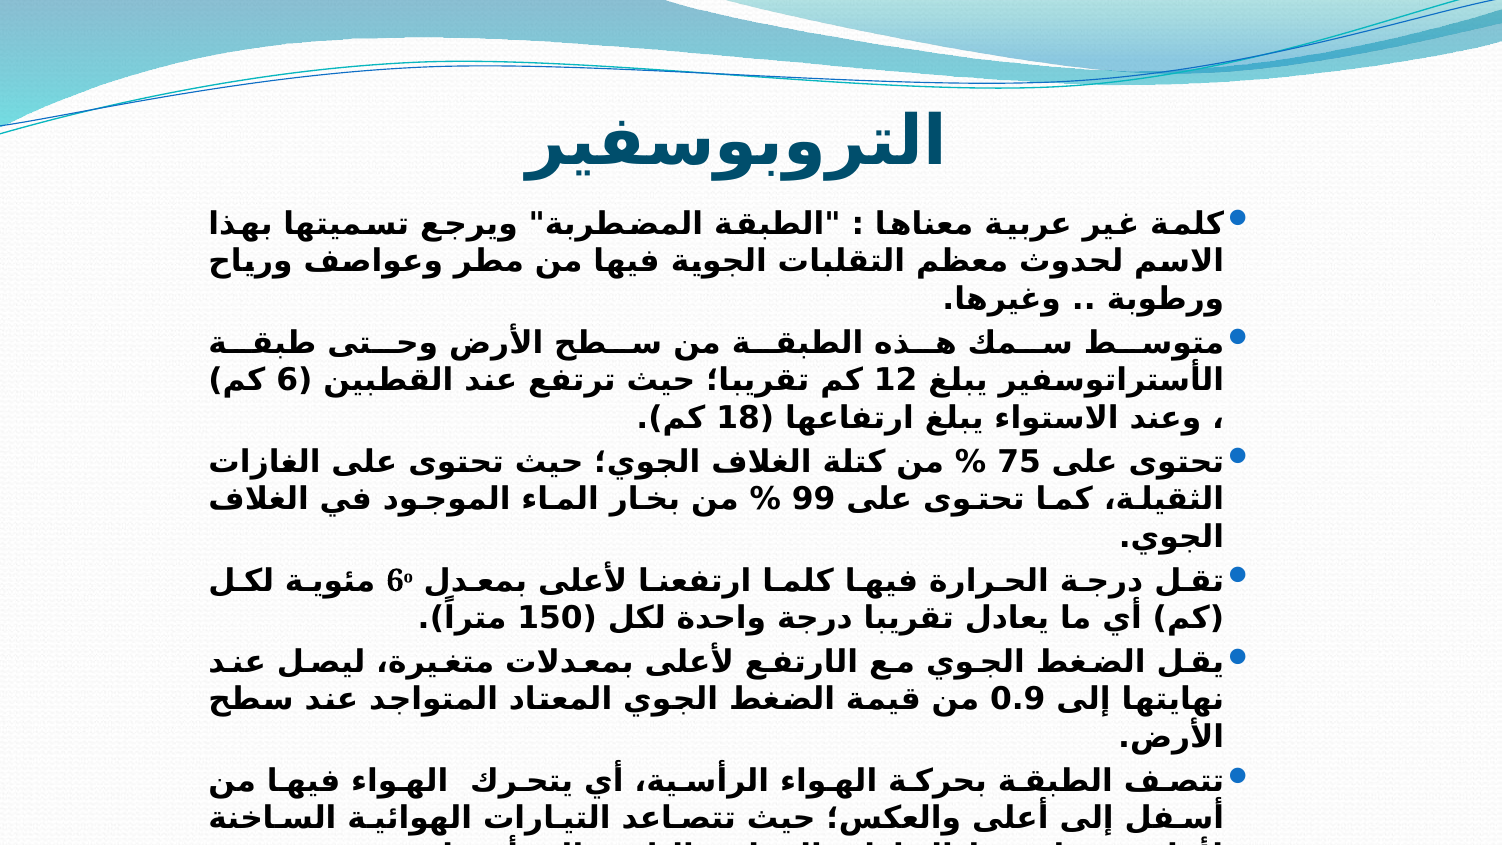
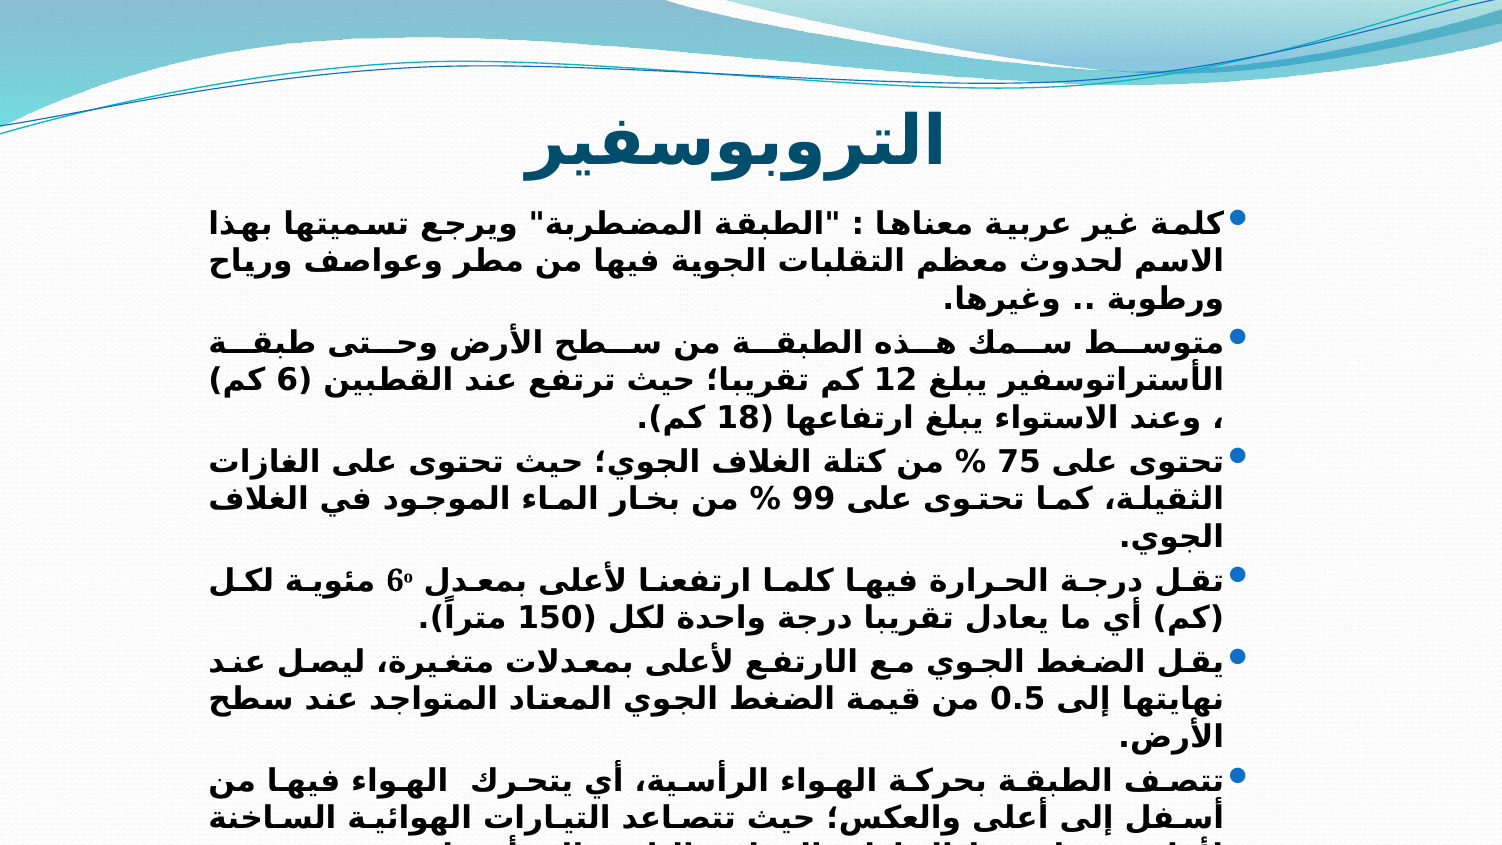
0.9: 0.9 -> 0.5 (1018, 700)
